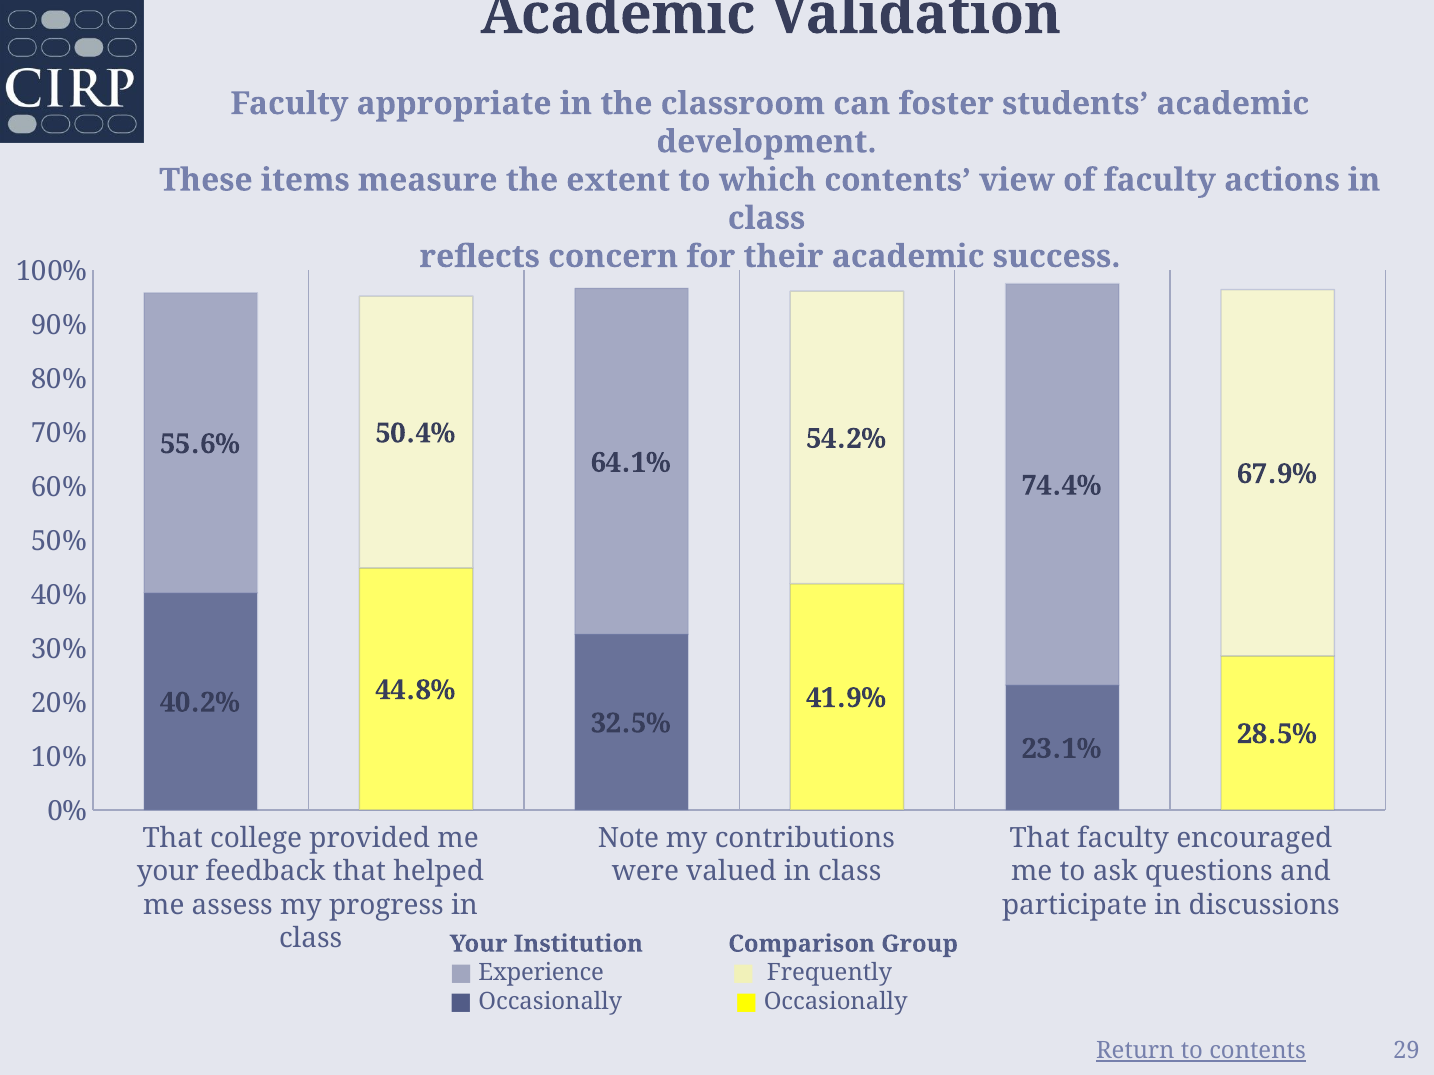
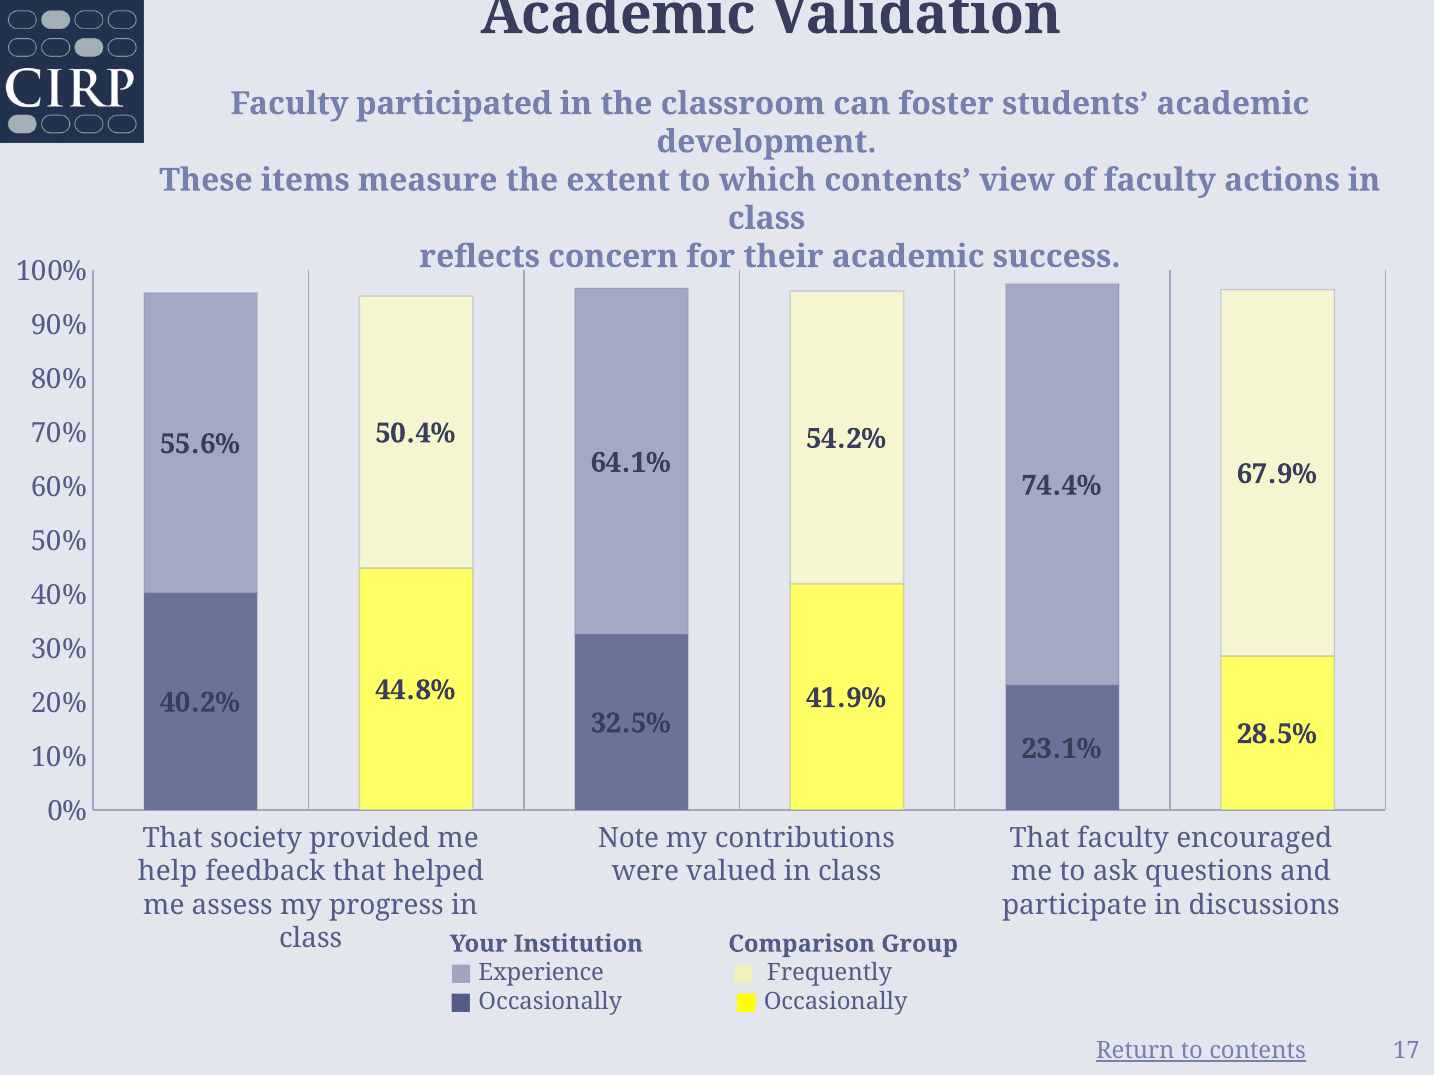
appropriate: appropriate -> participated (454, 104)
college: college -> society (256, 838)
your: your -> help (168, 872)
29: 29 -> 17 (1406, 1051)
